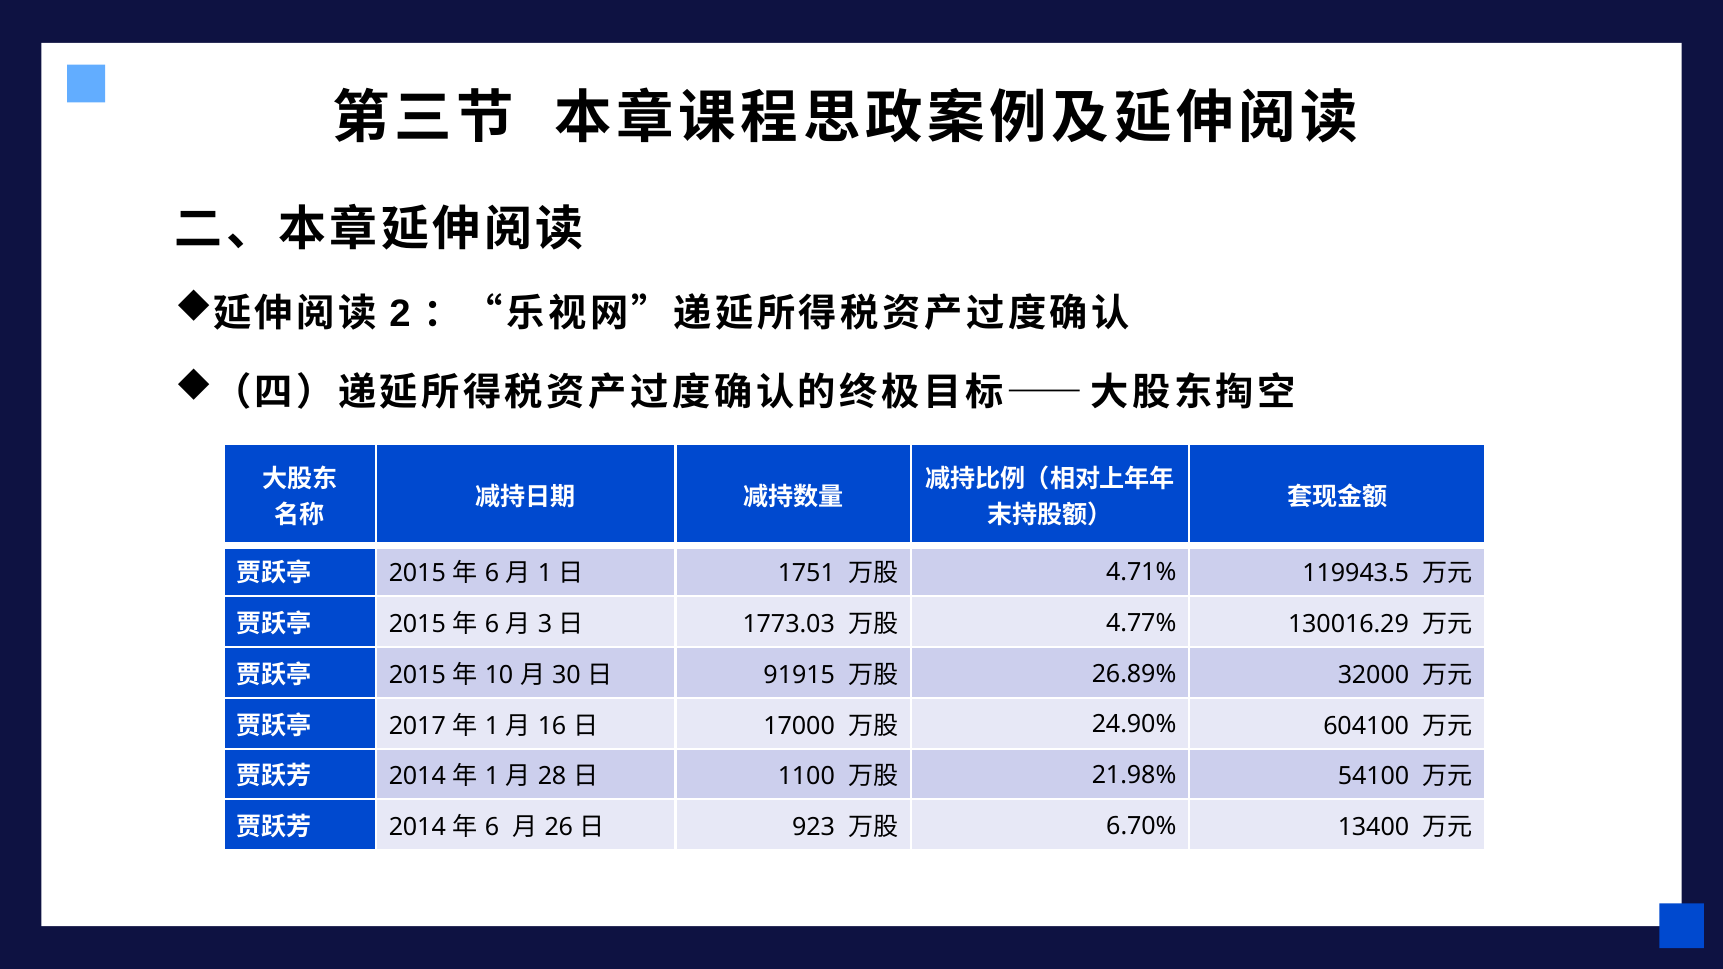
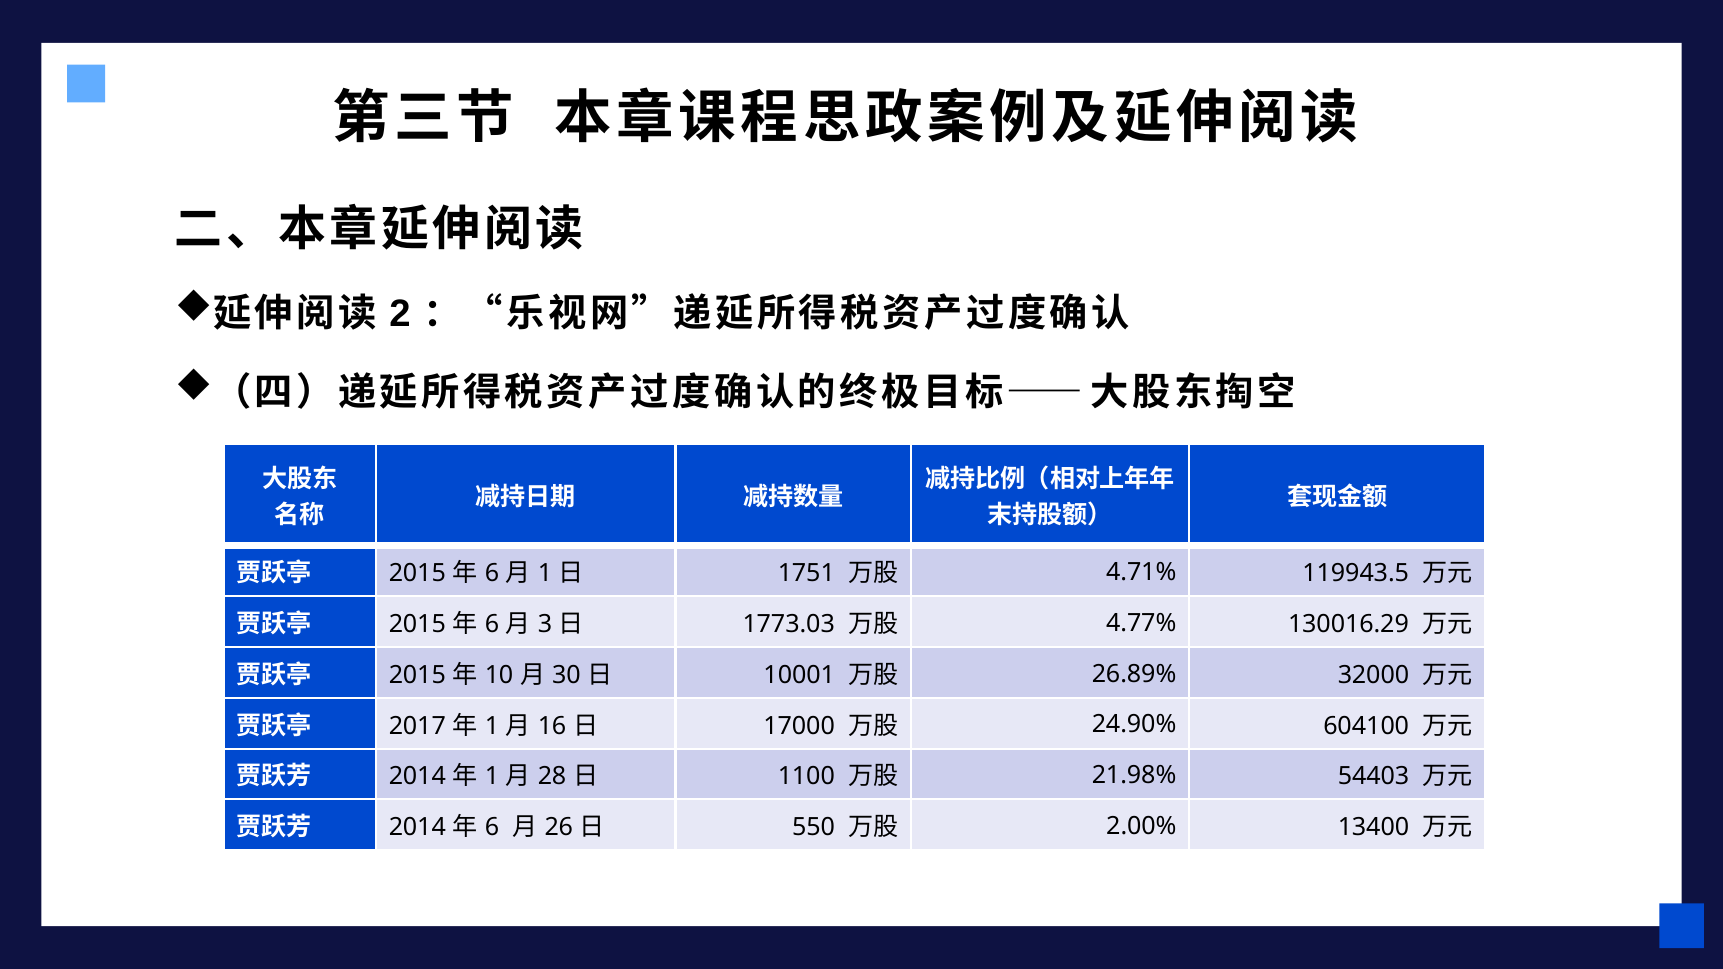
91915: 91915 -> 10001 (799, 675)
54100: 54100 -> 54403 (1374, 777)
923: 923 -> 550 (814, 828)
6.70%: 6.70% -> 2.00% (1141, 826)
